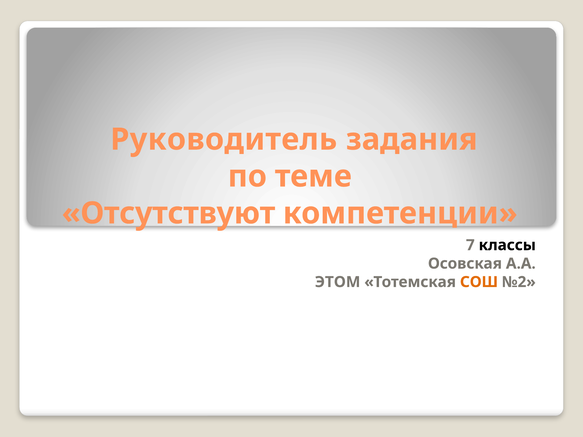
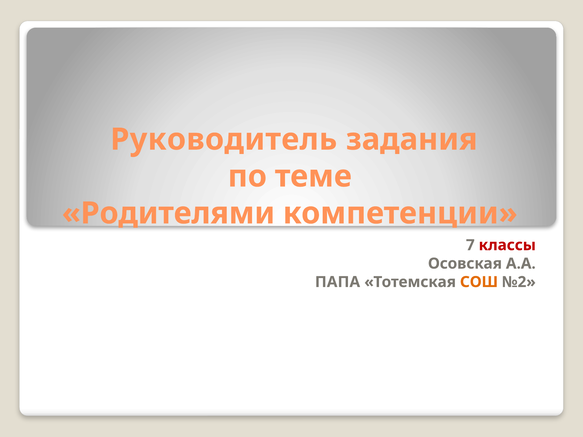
Отсутствуют: Отсутствуют -> Родителями (168, 213)
классы colour: black -> red (507, 245)
ЭТОМ: ЭТОМ -> ПАПА (338, 282)
